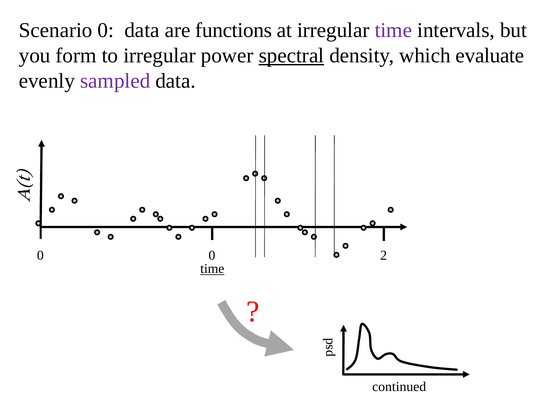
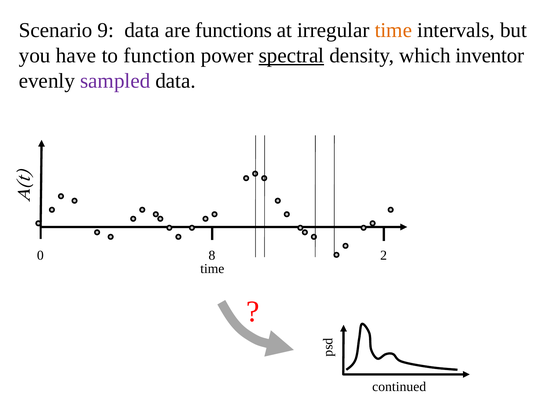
Scenario 0: 0 -> 9 (106, 30)
time colour: purple -> orange (393, 30)
form: form -> have (76, 56)
to irregular: irregular -> function (159, 56)
evaluate: evaluate -> inventor (490, 56)
0 0: 0 -> 8 (212, 256)
time underline: present -> none (212, 269)
